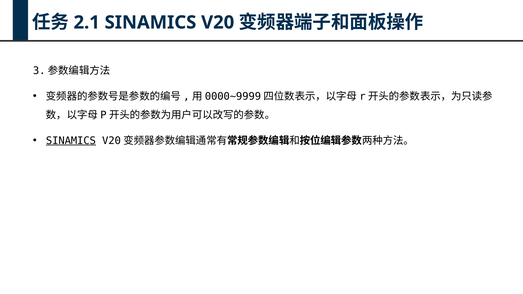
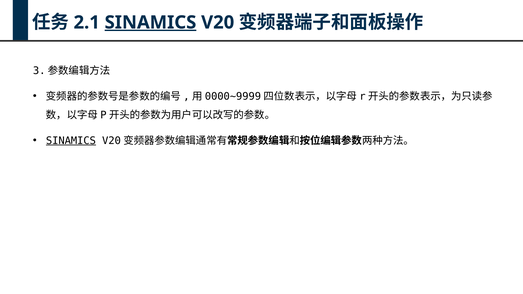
SINAMICS underline: none -> present (150, 22)
